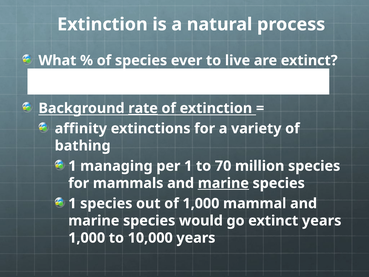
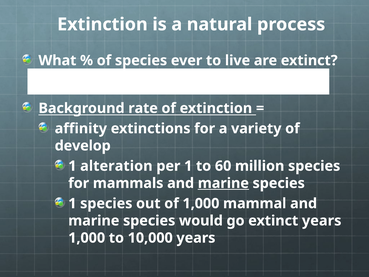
rate underline: present -> none (143, 108)
bathing: bathing -> develop (83, 146)
managing: managing -> alteration (116, 166)
70: 70 -> 60 (223, 166)
